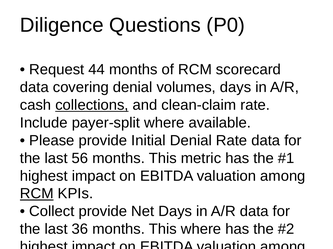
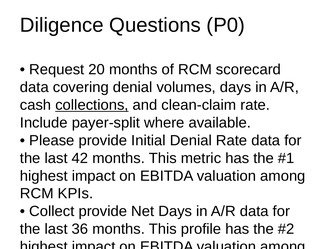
44: 44 -> 20 (97, 70)
56: 56 -> 42 (80, 159)
RCM underline: present -> none (37, 194)
This where: where -> profile (201, 230)
